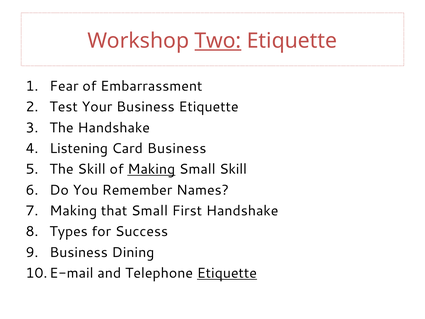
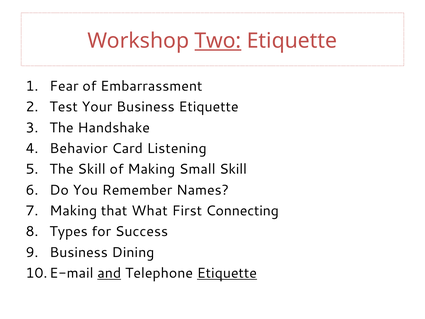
Listening: Listening -> Behavior (79, 148)
Card Business: Business -> Listening (177, 148)
Making underline: present -> none (151, 169)
that Small: Small -> What (150, 211)
First Handshake: Handshake -> Connecting (242, 211)
and underline: none -> present (109, 273)
